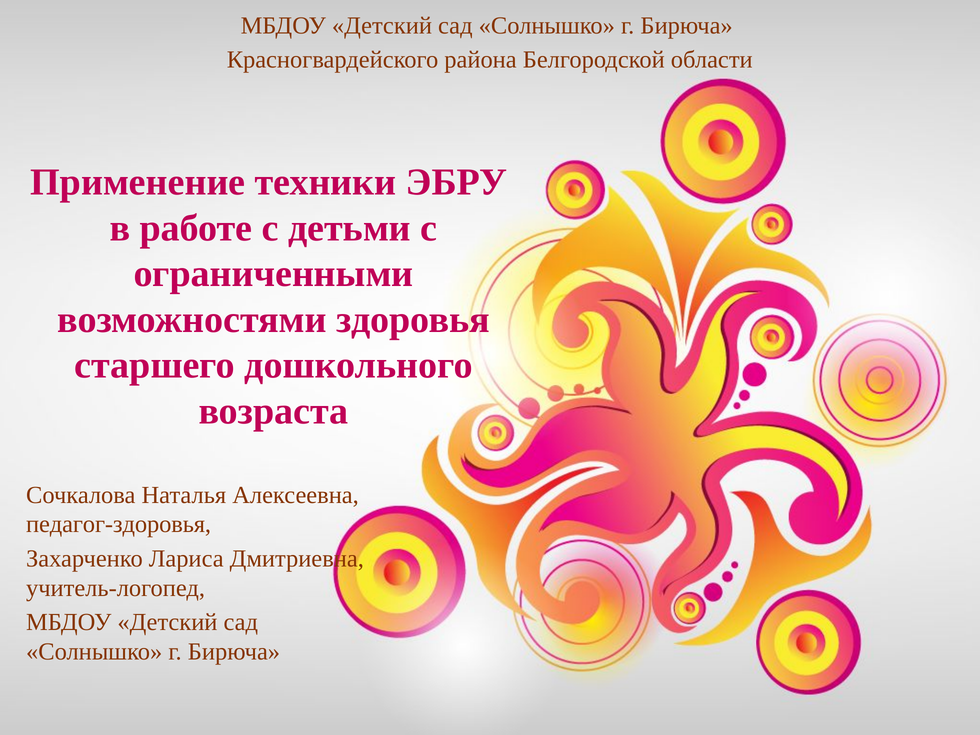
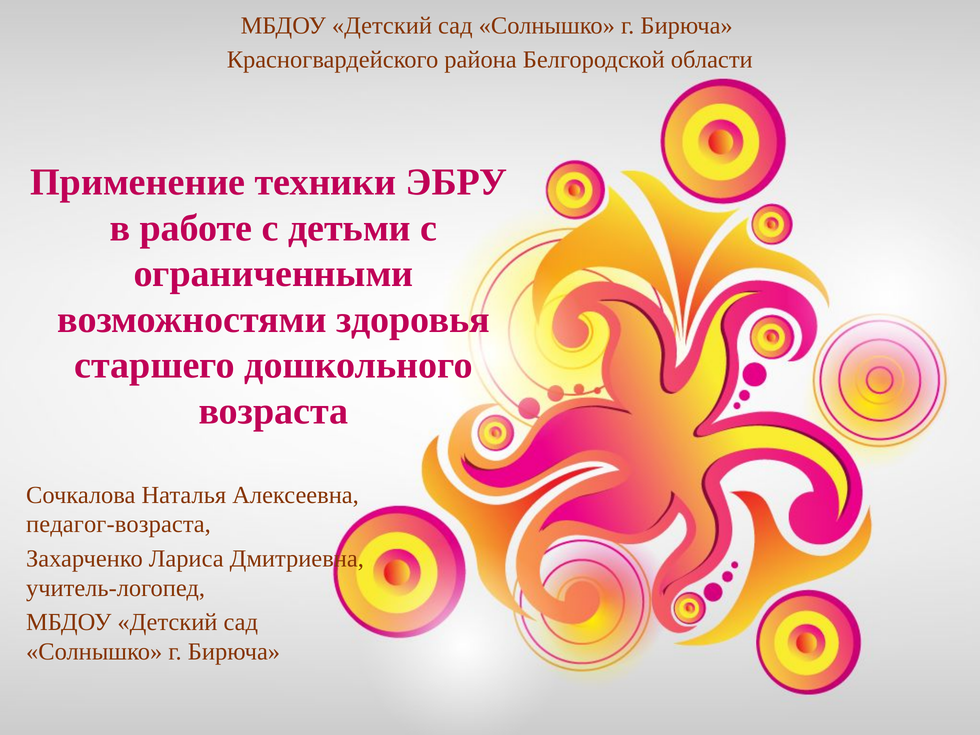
педагог-здоровья: педагог-здоровья -> педагог-возраста (118, 524)
